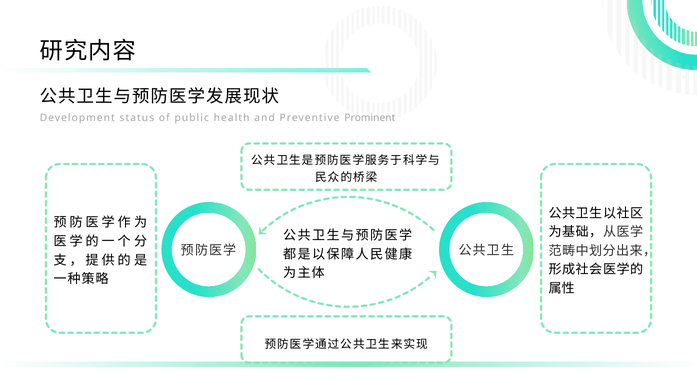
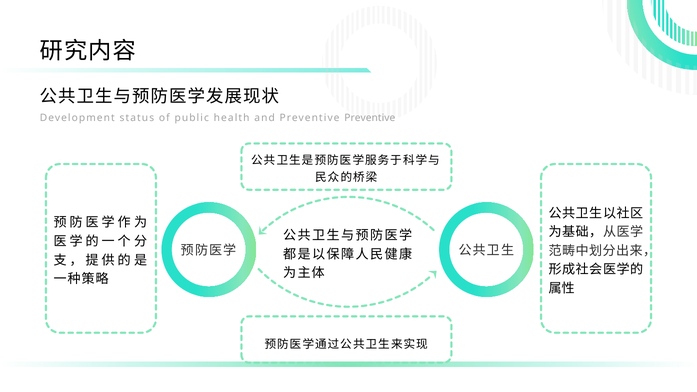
Preventive Prominent: Prominent -> Preventive (370, 118)
